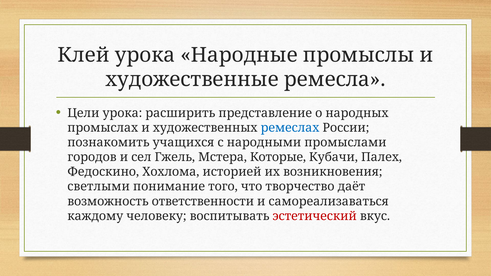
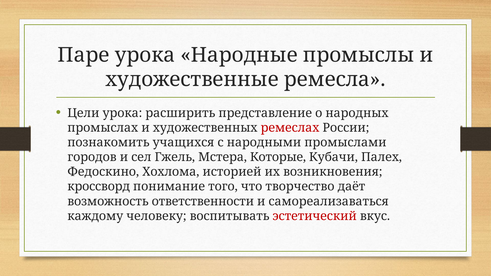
Клей: Клей -> Паре (84, 55)
ремеслах colour: blue -> red (290, 128)
светлыми: светлыми -> кроссворд (99, 187)
